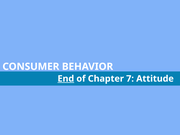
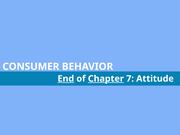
Chapter underline: none -> present (106, 79)
